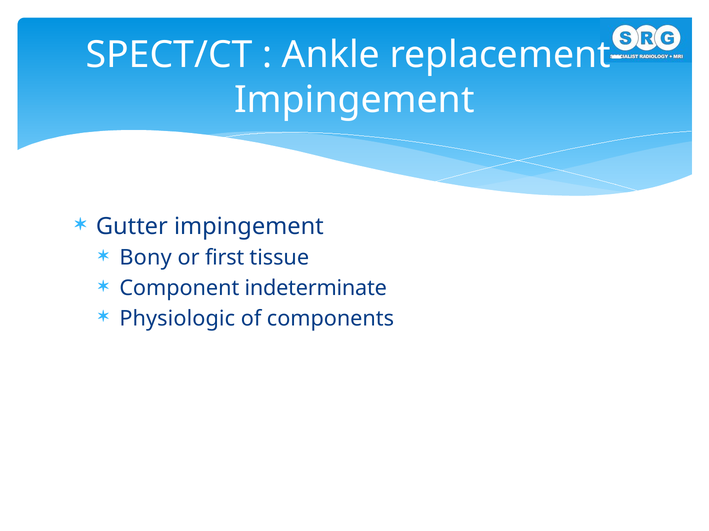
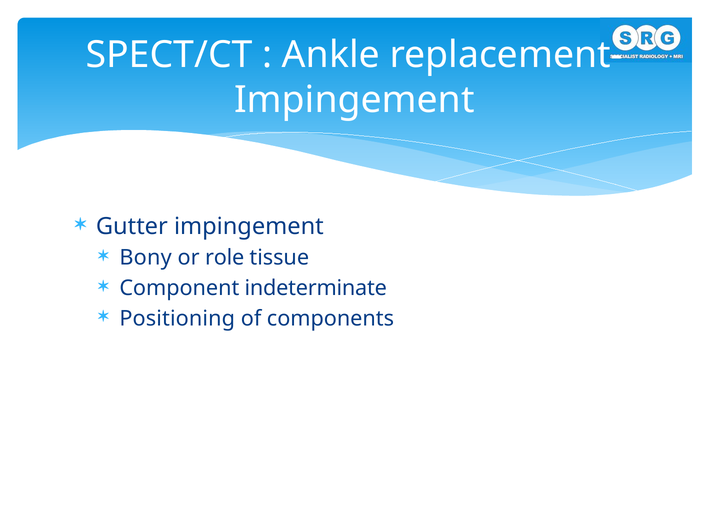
first: first -> role (225, 258)
Physiologic: Physiologic -> Positioning (177, 319)
